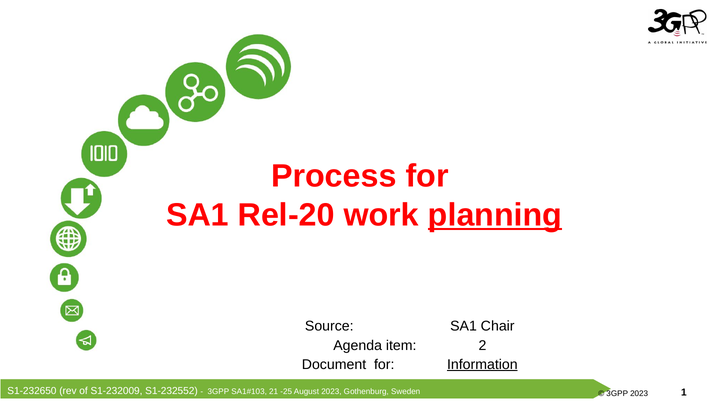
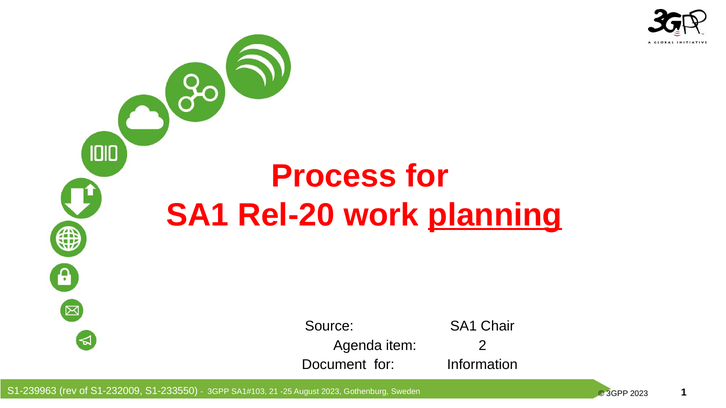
Information underline: present -> none (482, 365)
S1-232650: S1-232650 -> S1-239963 (32, 391)
S1-232552: S1-232552 -> S1-233550 (171, 391)
